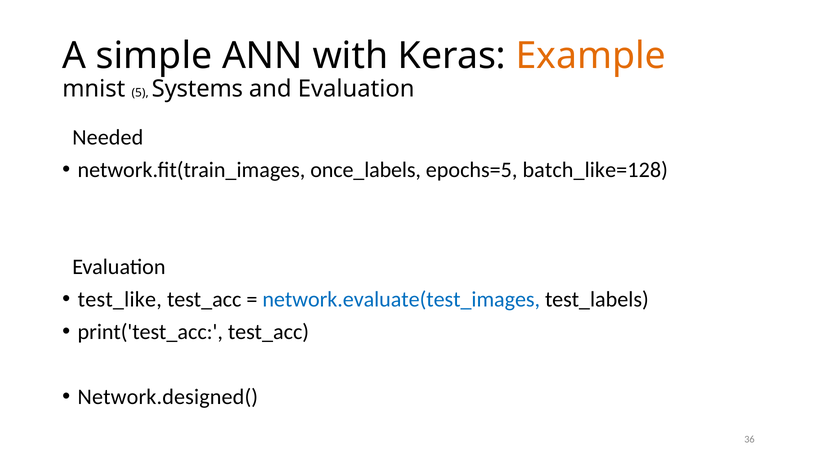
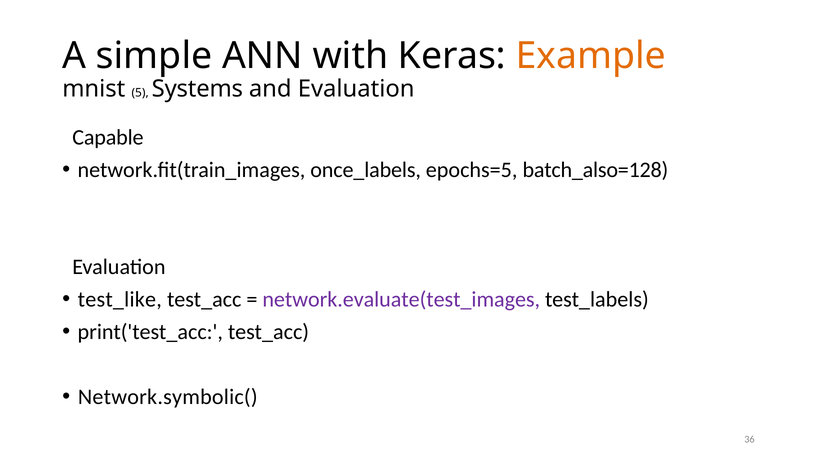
Needed: Needed -> Capable (108, 137)
batch_like=128: batch_like=128 -> batch_also=128 (595, 170)
network.evaluate(test_images colour: blue -> purple (401, 299)
Network.designed(: Network.designed( -> Network.symbolic( (168, 396)
